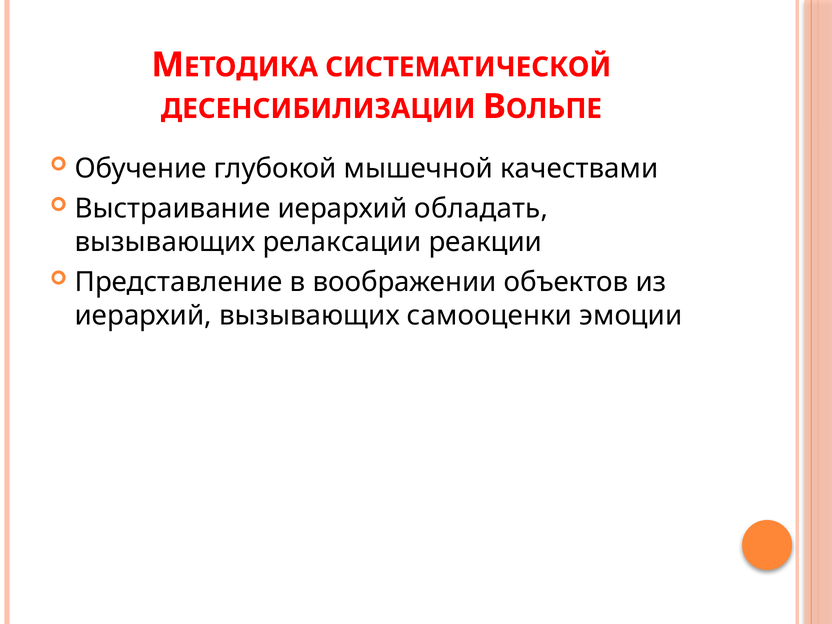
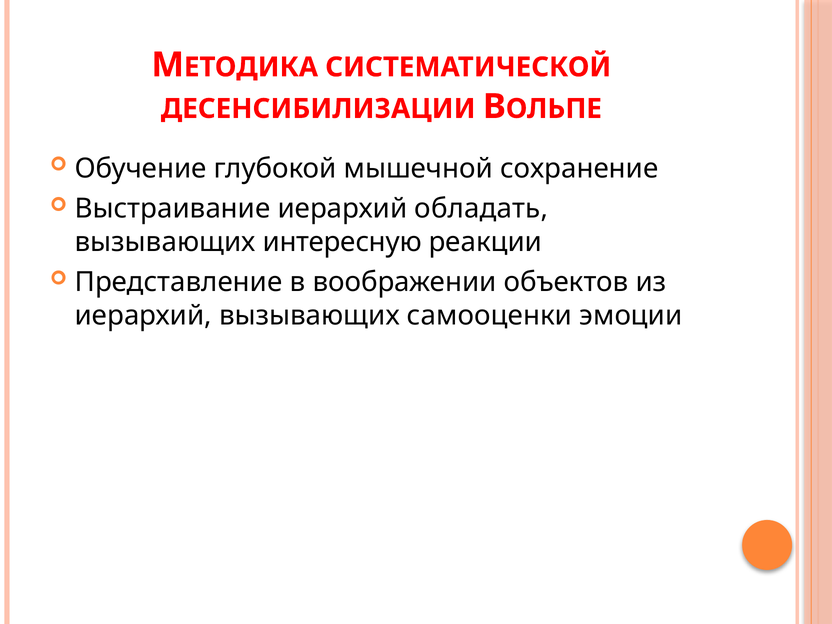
качествами: качествами -> сохранение (579, 168)
релаксации: релаксации -> интересную (342, 242)
